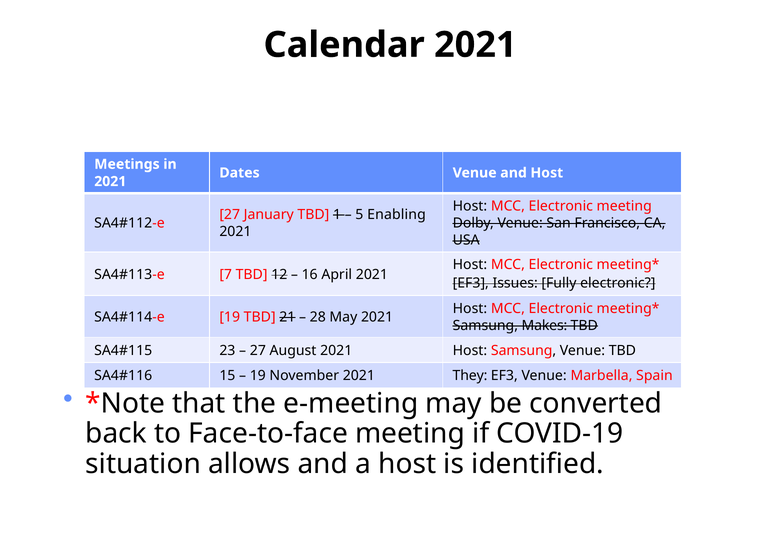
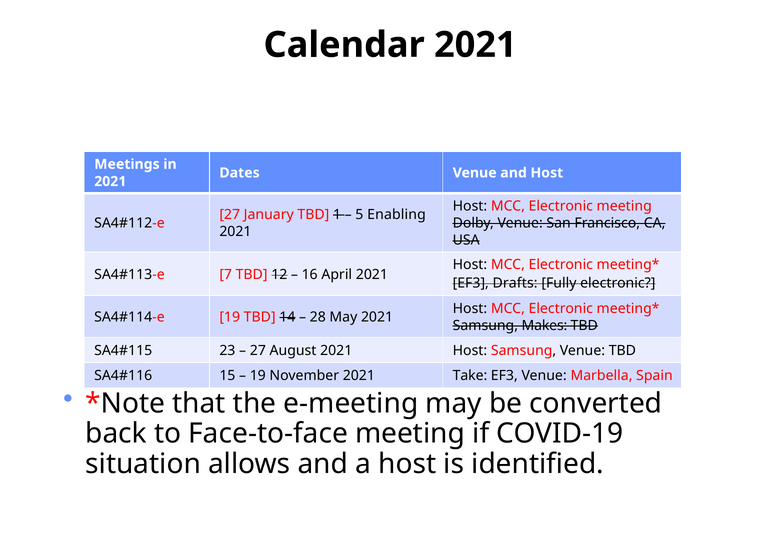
Issues: Issues -> Drafts (515, 283)
21: 21 -> 14 (287, 317)
They: They -> Take (470, 376)
